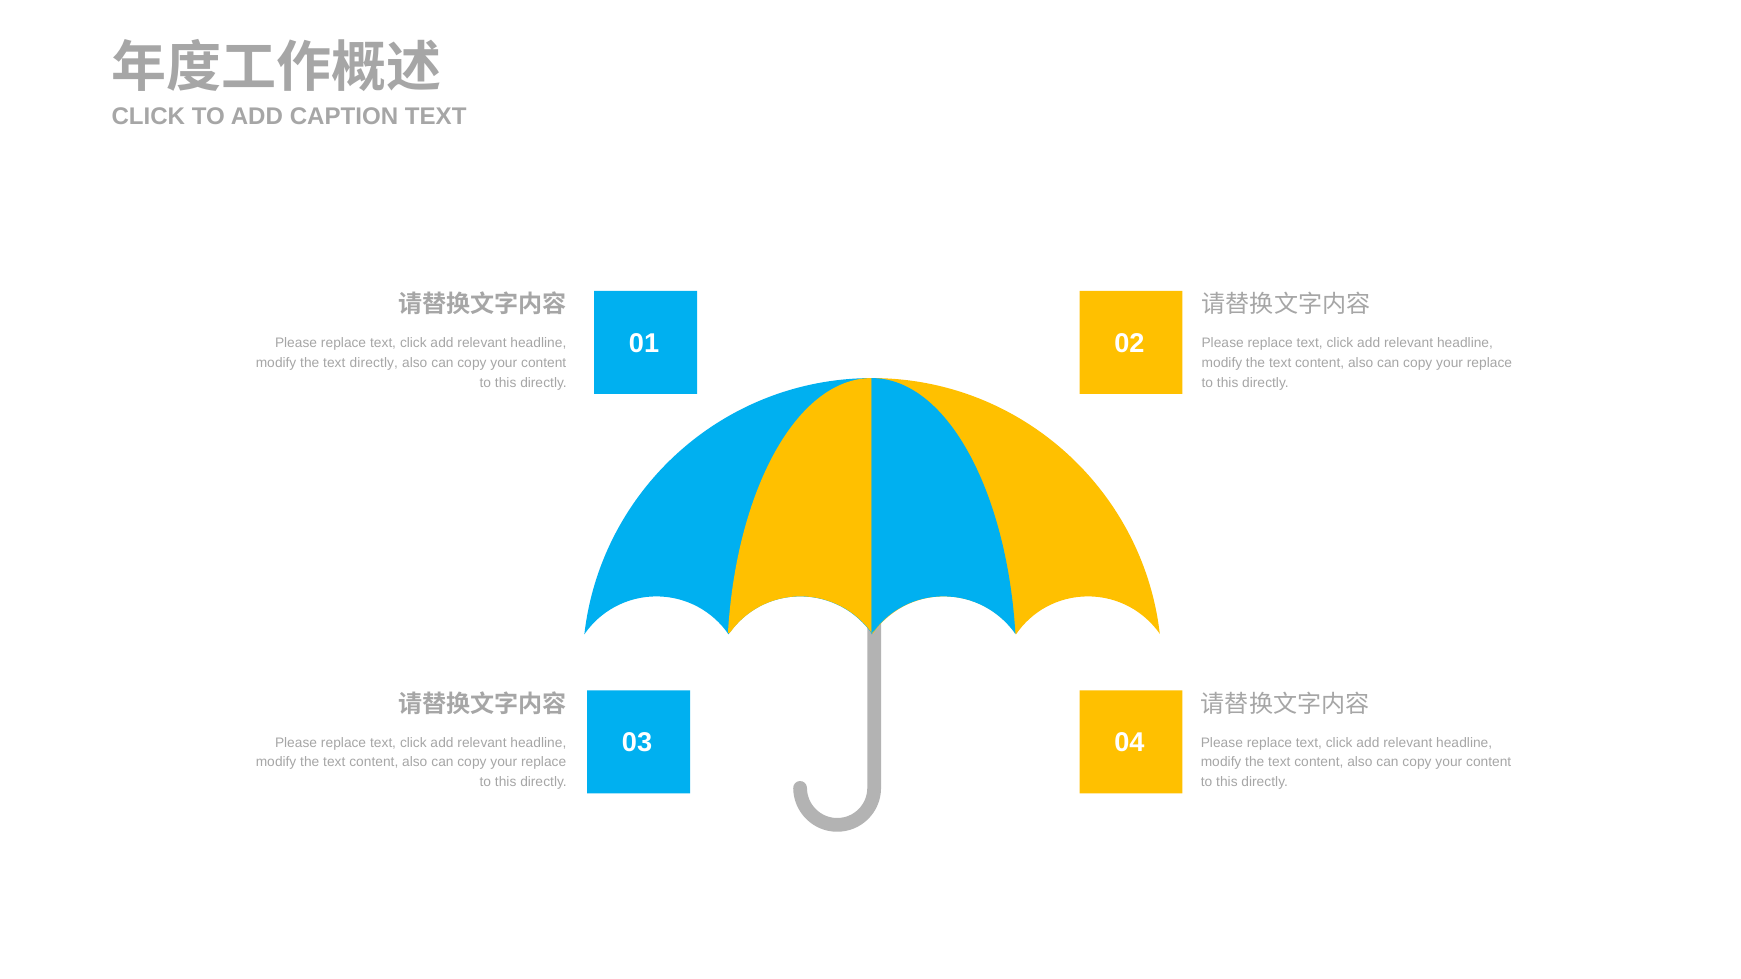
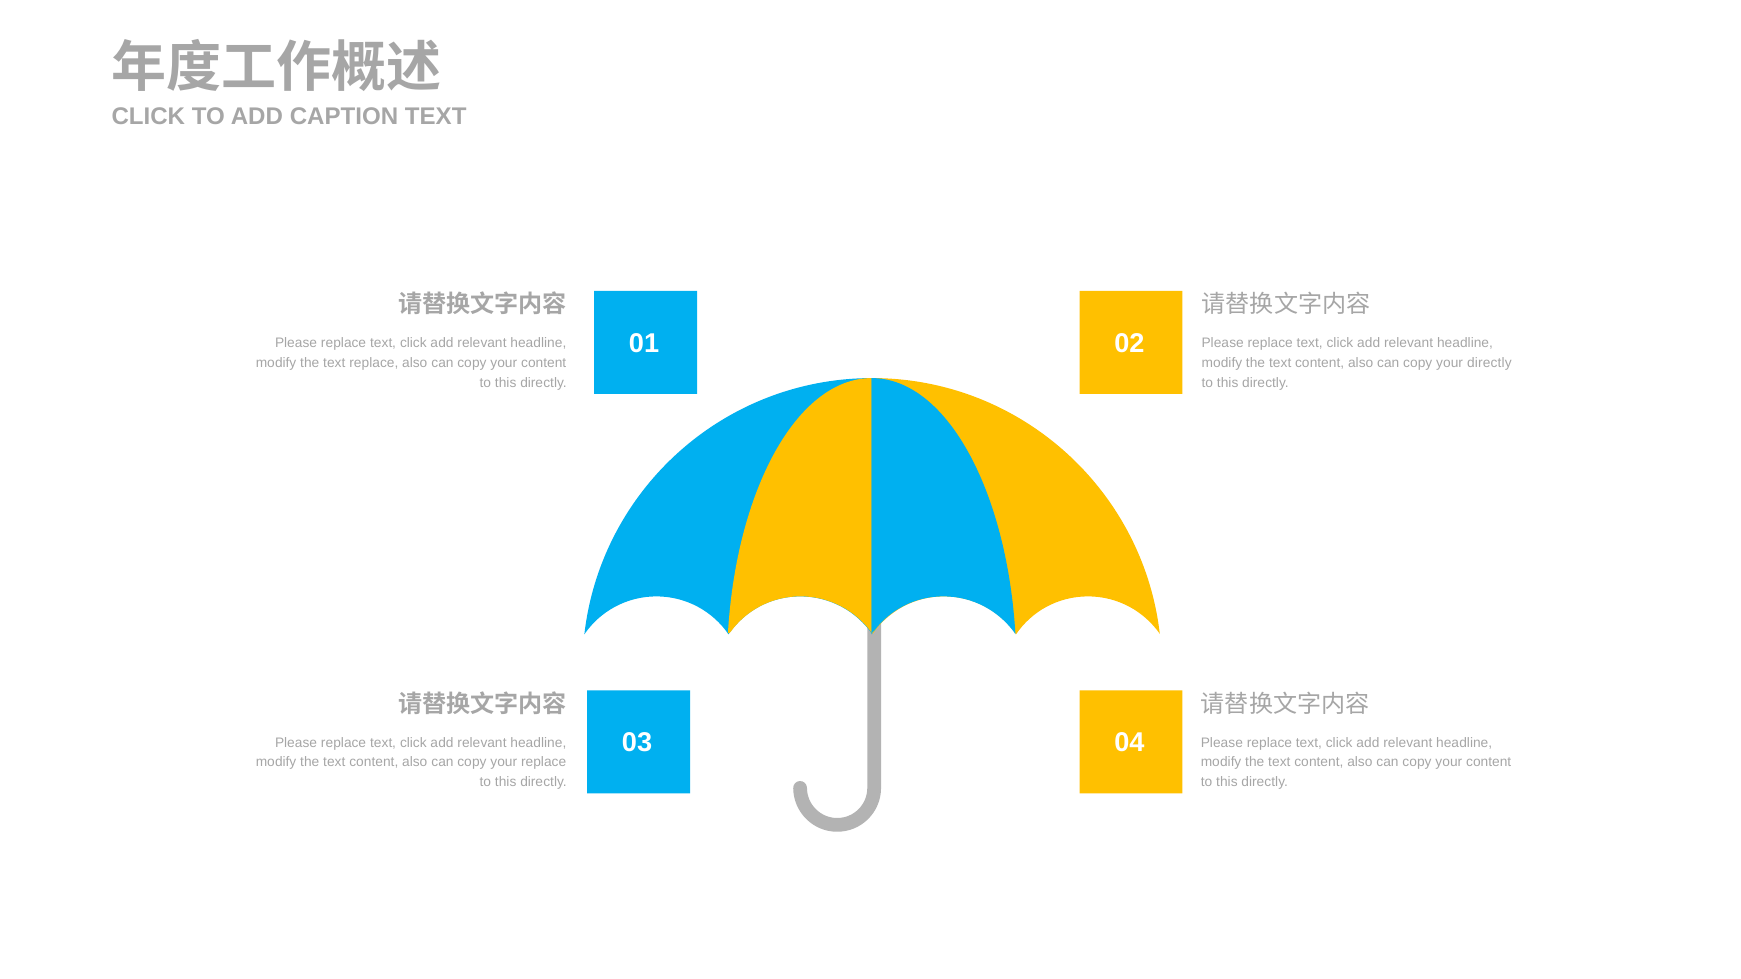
text directly: directly -> replace (374, 363)
replace: replace -> directly (1489, 363)
